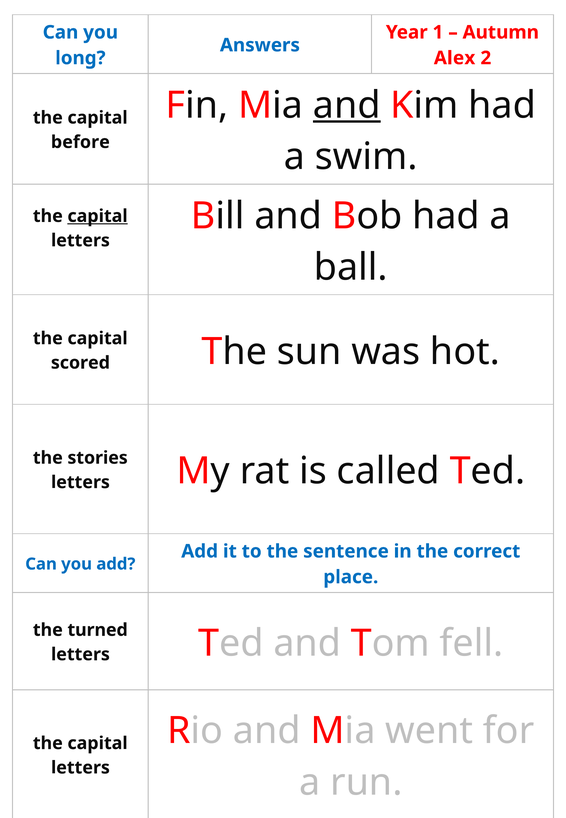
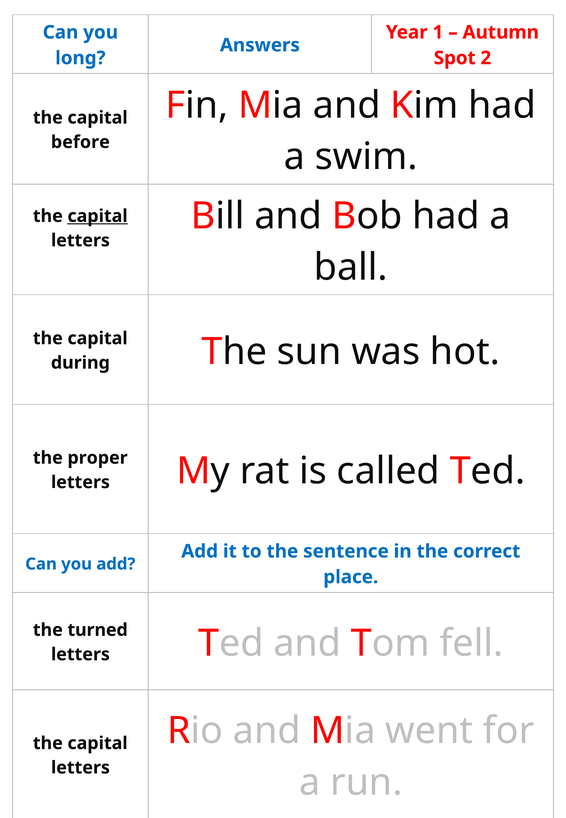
Alex: Alex -> Spot (455, 58)
and underline: present -> none (347, 105)
scored: scored -> during (80, 363)
stories: stories -> proper (98, 458)
